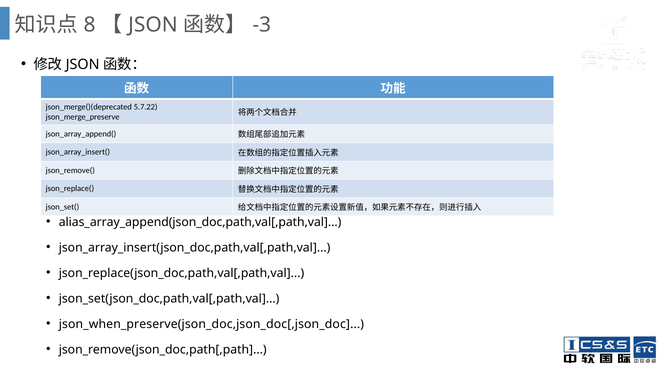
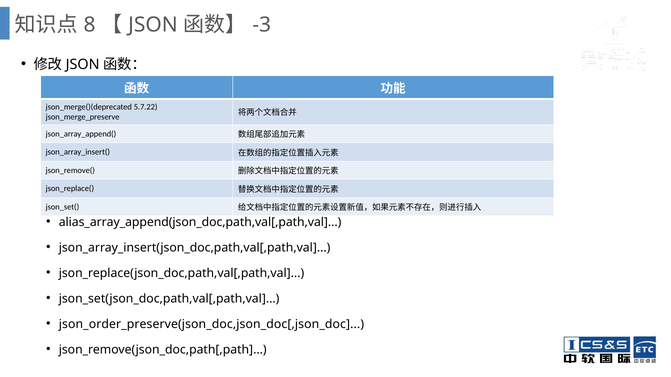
json_when_preserve(json_doc,json_doc[,json_doc: json_when_preserve(json_doc,json_doc[,json_doc -> json_order_preserve(json_doc,json_doc[,json_doc (211, 324)
